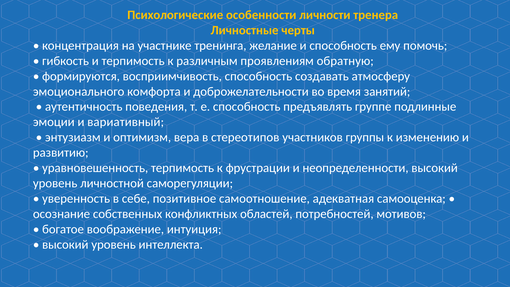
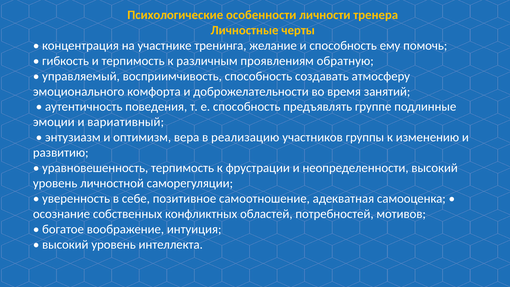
формируются: формируются -> управляемый (81, 76)
стереотипов: стереотипов -> реализацию (245, 137)
